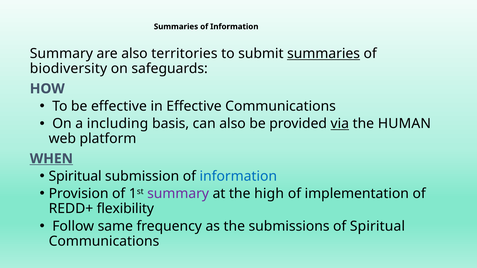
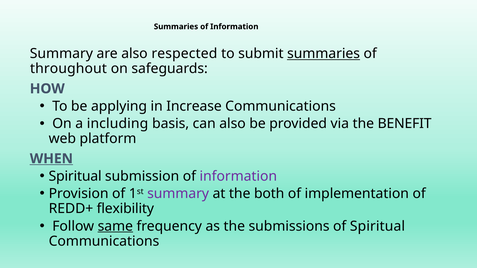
territories: territories -> respected (184, 54)
biodiversity: biodiversity -> throughout (68, 69)
be effective: effective -> applying (119, 106)
in Effective: Effective -> Increase (194, 106)
via underline: present -> none (340, 124)
HUMAN: HUMAN -> BENEFIT (405, 124)
information colour: blue -> purple (238, 176)
high: high -> both (269, 194)
same underline: none -> present (115, 226)
